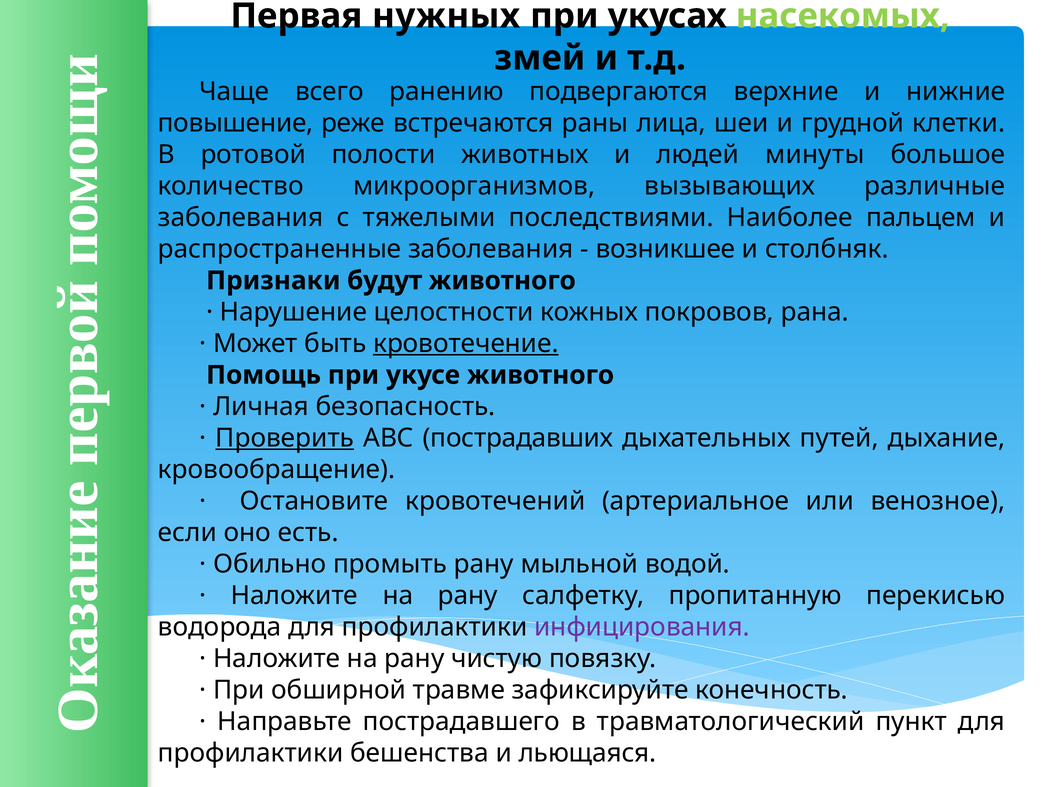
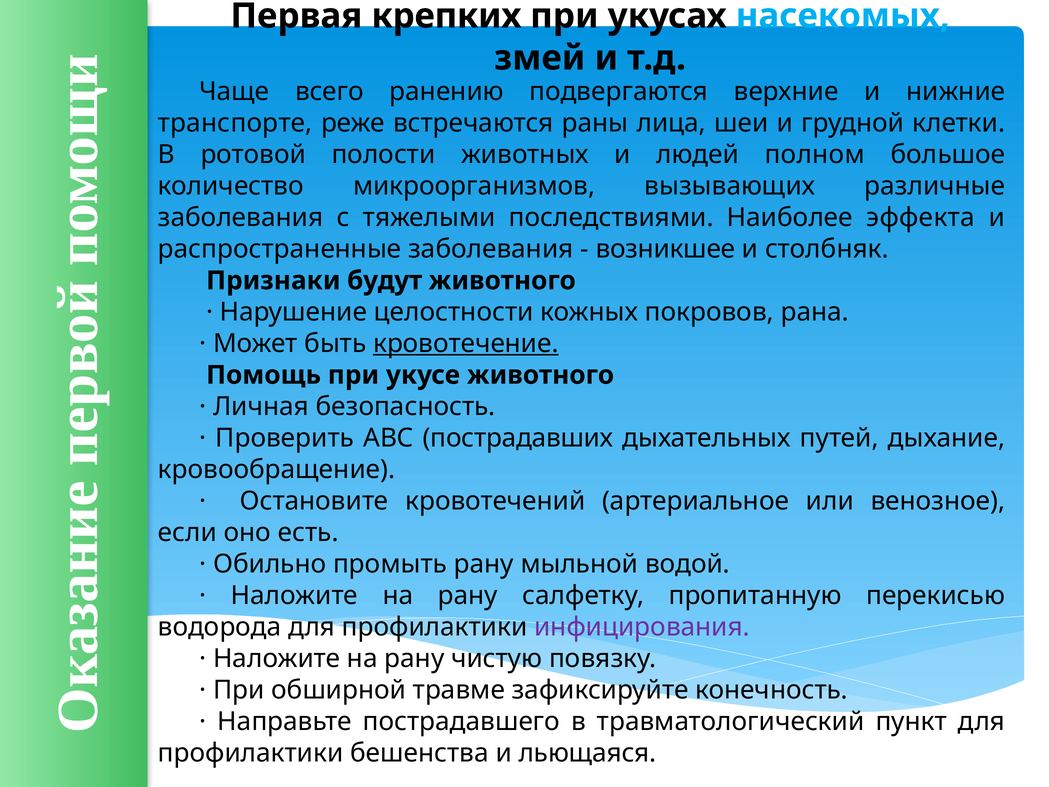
нужных: нужных -> крепких (446, 16)
насекомых colour: light green -> light blue (843, 16)
повышение: повышение -> транспорте (235, 123)
минуты: минуты -> полном (815, 155)
пальцем: пальцем -> эффекта (921, 218)
Проверить underline: present -> none (285, 438)
